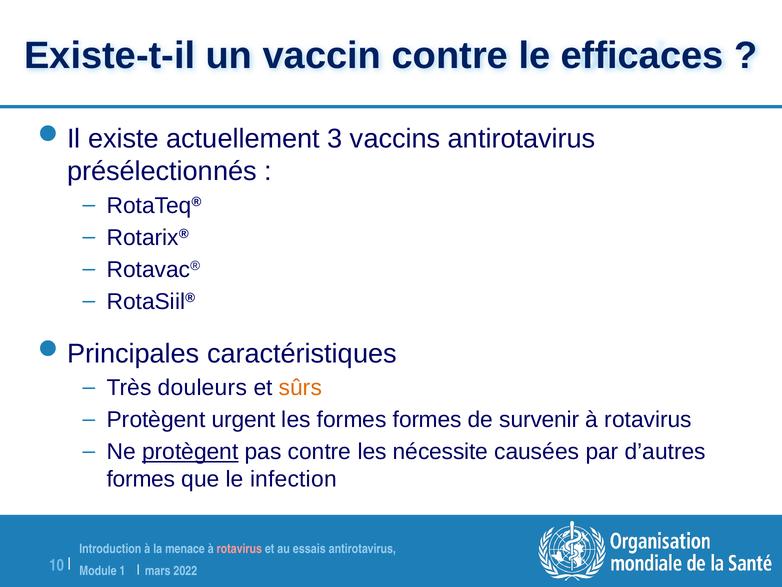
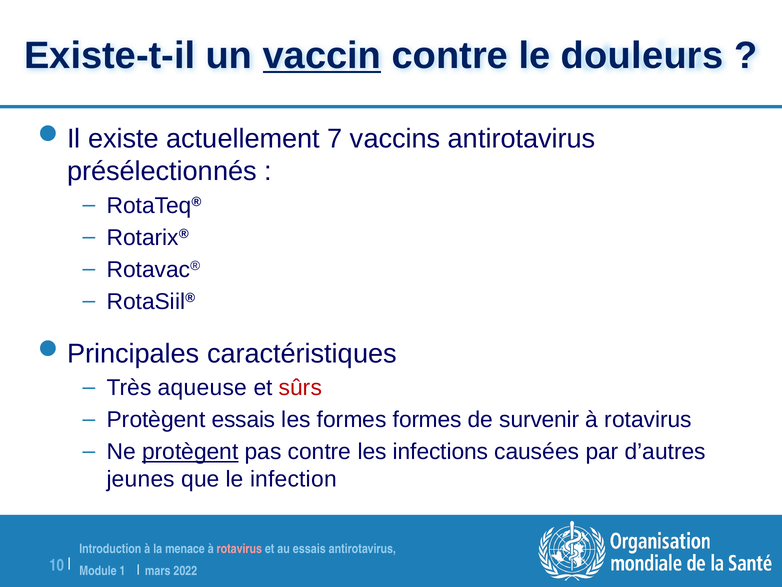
vaccin underline: none -> present (322, 56)
efficaces: efficaces -> douleurs (642, 56)
3: 3 -> 7 (335, 139)
douleurs: douleurs -> aqueuse (202, 388)
sûrs colour: orange -> red (300, 388)
Protègent urgent: urgent -> essais (244, 419)
nécessite: nécessite -> infections (441, 451)
formes: formes -> jeunes (141, 479)
